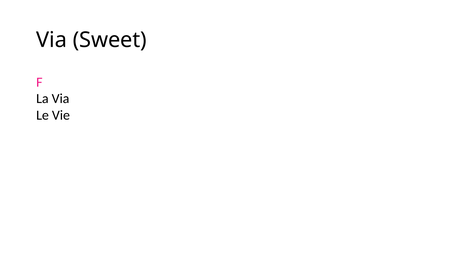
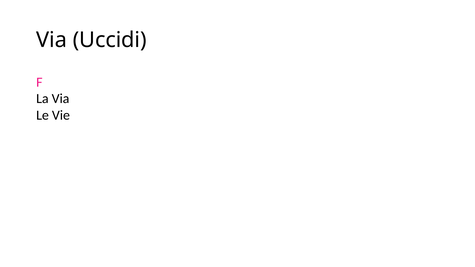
Sweet: Sweet -> Uccidi (110, 40)
